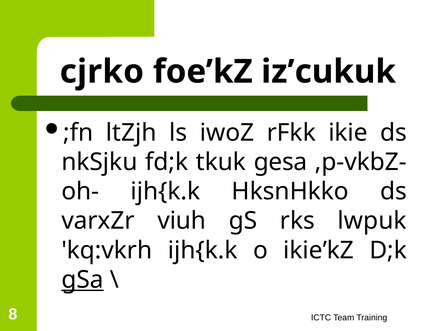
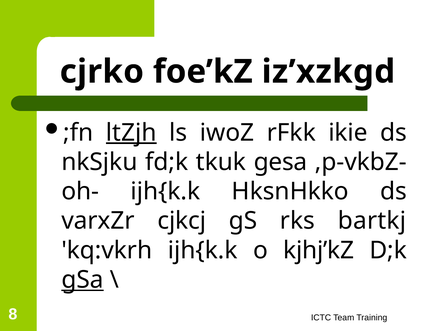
iz’cukuk: iz’cukuk -> iz’xzkgd (328, 72)
ltZjh underline: none -> present (131, 133)
viuh: viuh -> cjkcj (182, 221)
lwpuk: lwpuk -> bartkj (372, 221)
ikie’kZ: ikie’kZ -> kjhj’kZ (319, 250)
